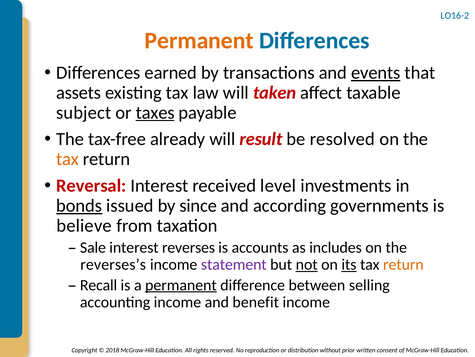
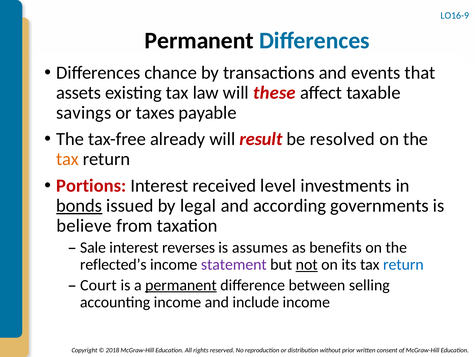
LO16-2: LO16-2 -> LO16-9 (455, 16)
Permanent colour: orange -> black (199, 41)
earned: earned -> chance (171, 73)
events underline: present -> none (376, 73)
taken: taken -> these (274, 92)
subject: subject -> savings (84, 112)
taxes underline: present -> none (155, 112)
Reversal: Reversal -> Portions (91, 185)
since: since -> legal (198, 205)
accounts: accounts -> assumes (260, 247)
includes: includes -> benefits (335, 247)
reverses’s: reverses’s -> reflected’s (113, 264)
its underline: present -> none (349, 264)
return colour: orange -> blue (403, 264)
Recall: Recall -> Court (98, 285)
benefit: benefit -> include (256, 302)
